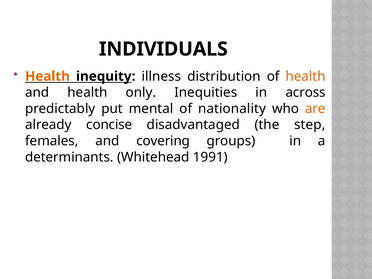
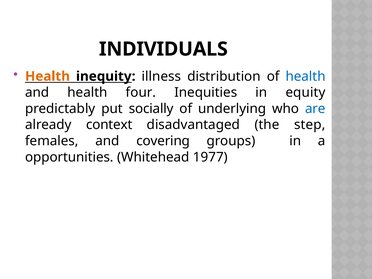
health colour: orange -> blue (306, 76)
only: only -> four (141, 92)
across: across -> equity (305, 92)
mental: mental -> socially (151, 109)
nationality: nationality -> underlying (232, 109)
are colour: orange -> blue (315, 109)
concise: concise -> context (109, 125)
determinants: determinants -> opportunities (69, 157)
1991: 1991 -> 1977 (210, 157)
